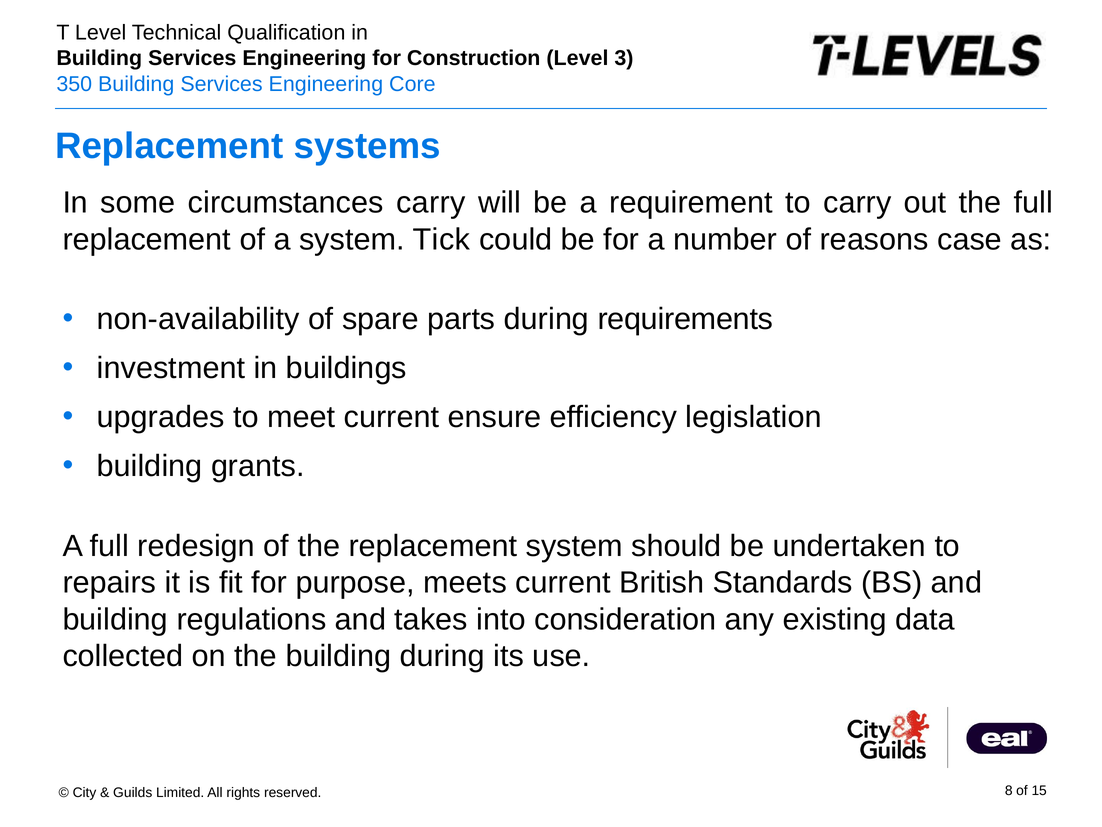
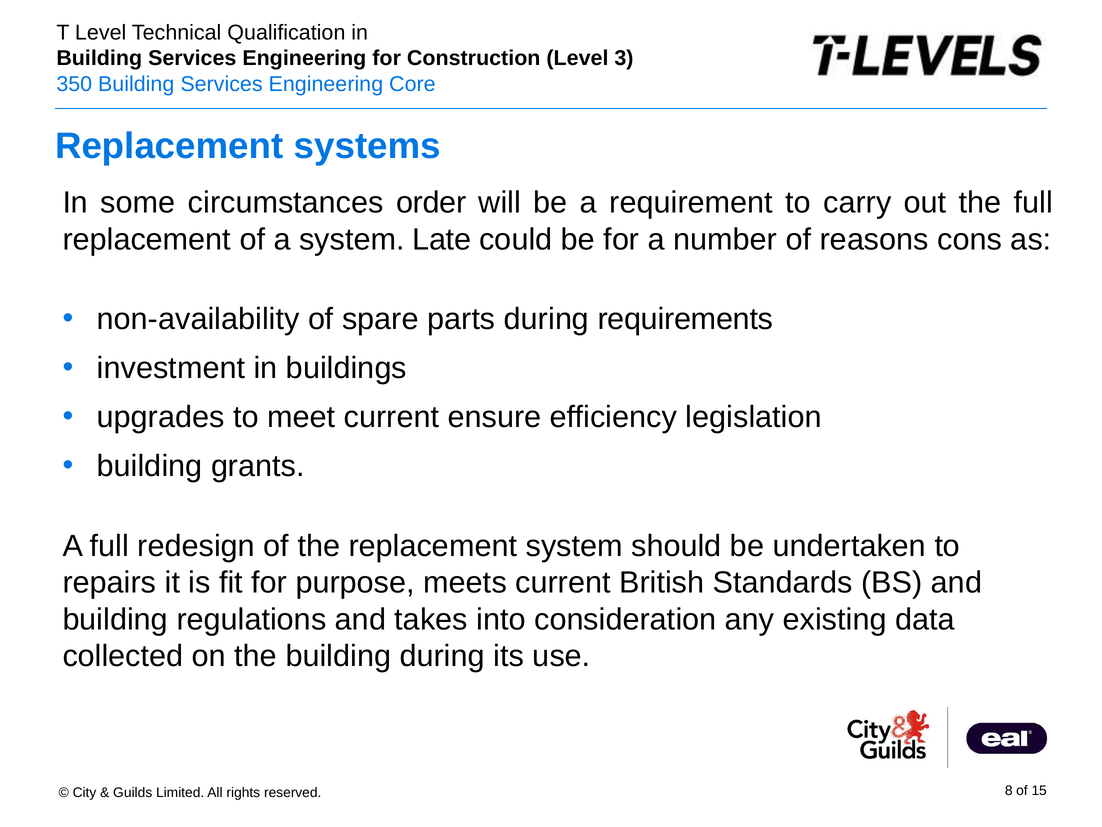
circumstances carry: carry -> order (431, 203)
Tick: Tick -> Late (442, 239)
case: case -> cons (970, 239)
